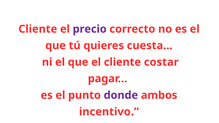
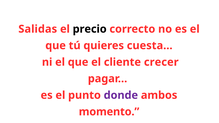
Cliente: Cliente -> Salidas (38, 29)
precio colour: purple -> black (90, 29)
costar: costar -> crecer (161, 62)
incentivo: incentivo -> momento (109, 112)
